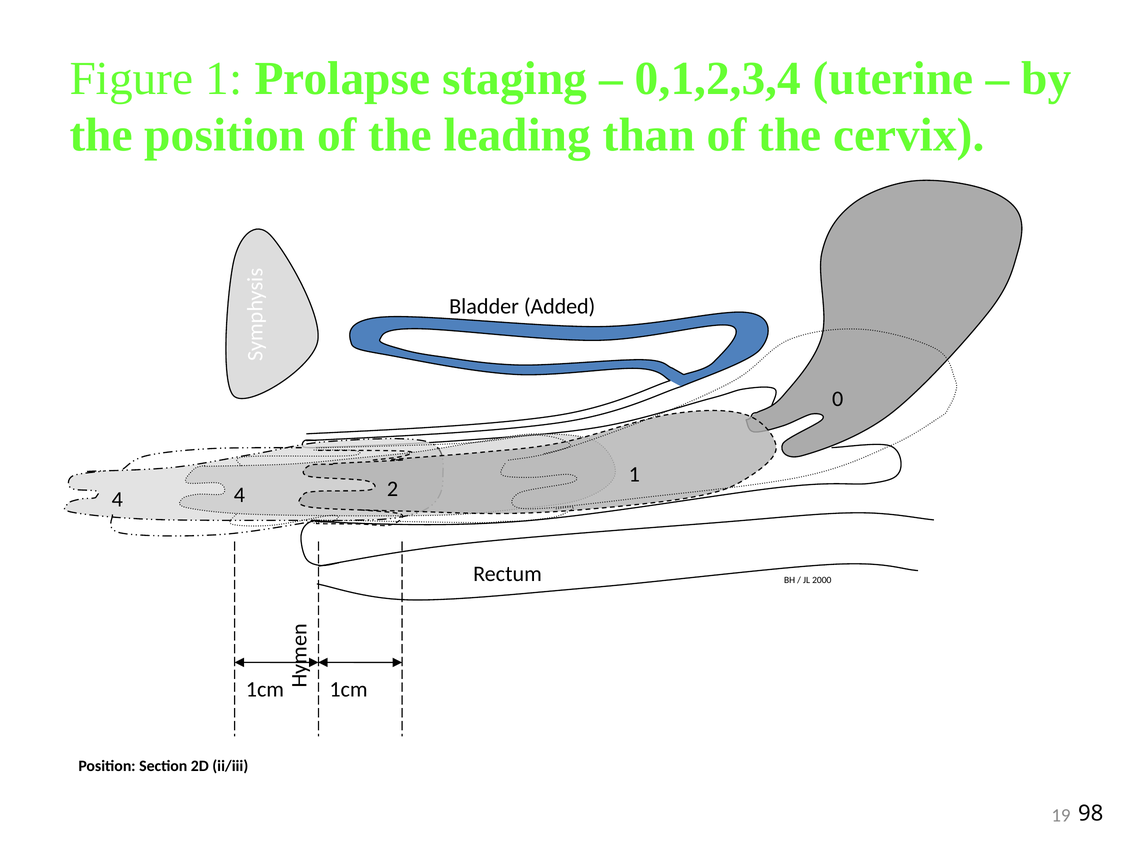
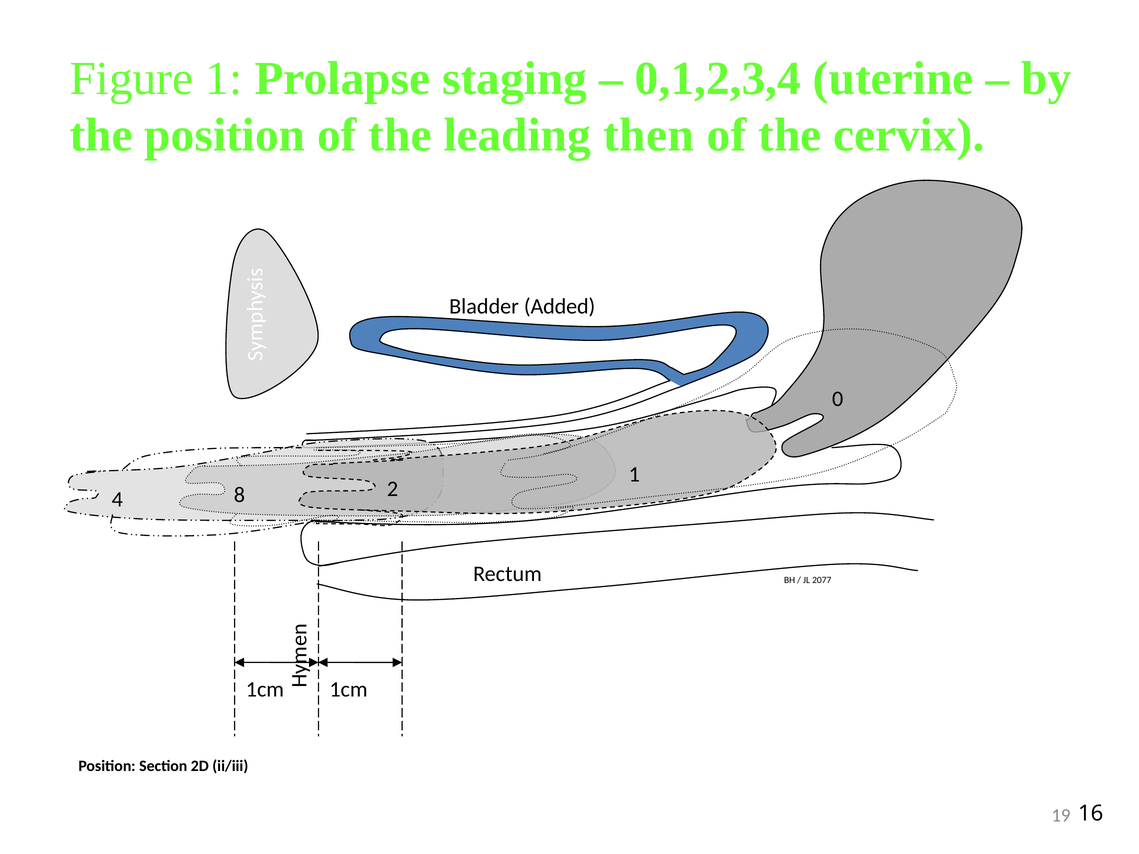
than: than -> then (649, 135)
4 4: 4 -> 8 (239, 495)
2000: 2000 -> 2077 (822, 580)
98: 98 -> 16 (1091, 814)
